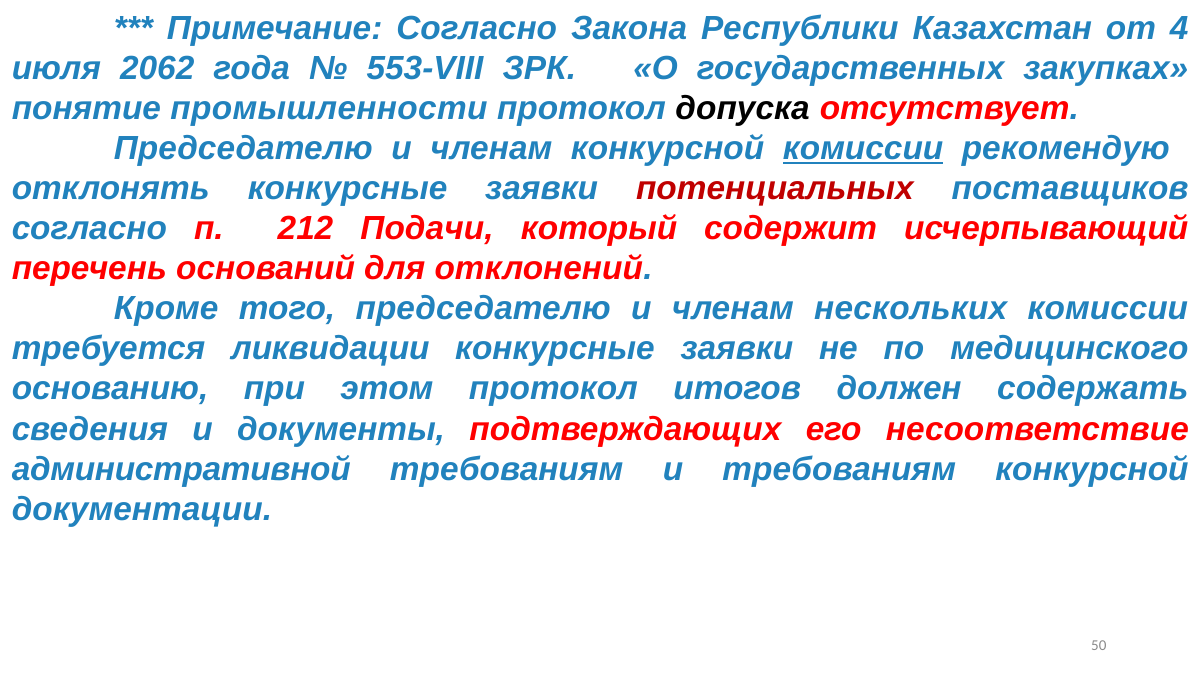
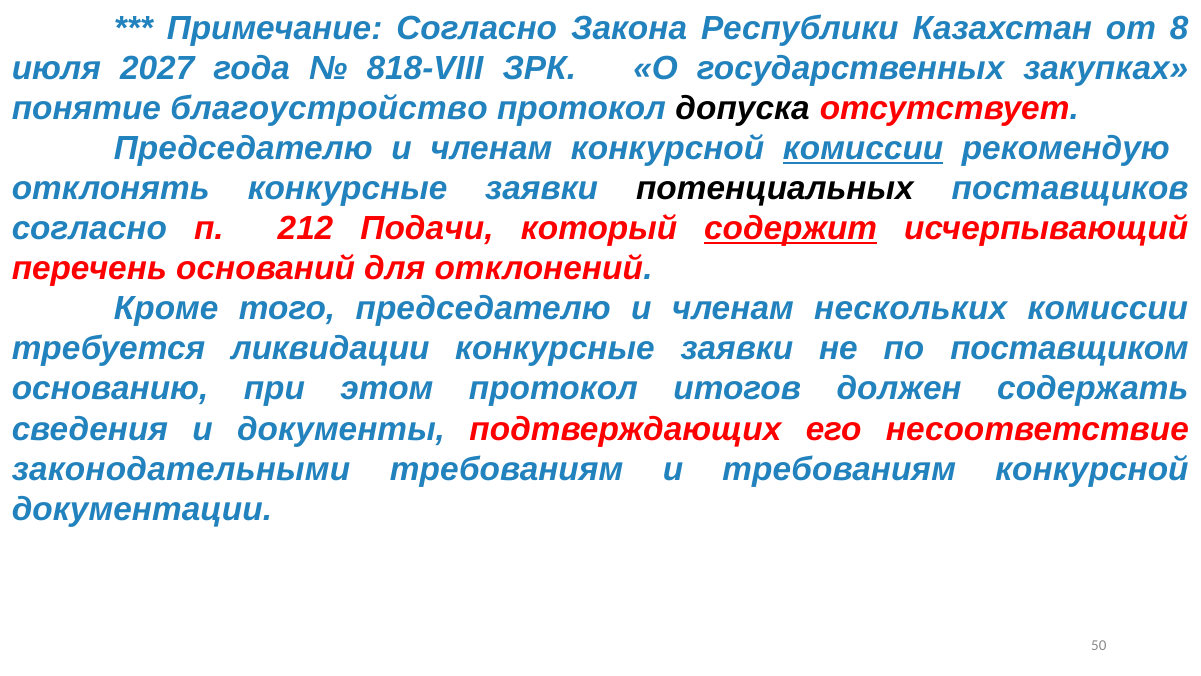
4: 4 -> 8 (1179, 28)
2062: 2062 -> 2027 (157, 68)
553-VIII: 553-VIII -> 818-VIII (425, 68)
промышленности: промышленности -> благоустройство (329, 108)
потенциальных colour: red -> black (775, 188)
содержит underline: none -> present (791, 229)
медицинского: медицинского -> поставщиком (1069, 349)
административной: административной -> законодательными (181, 469)
